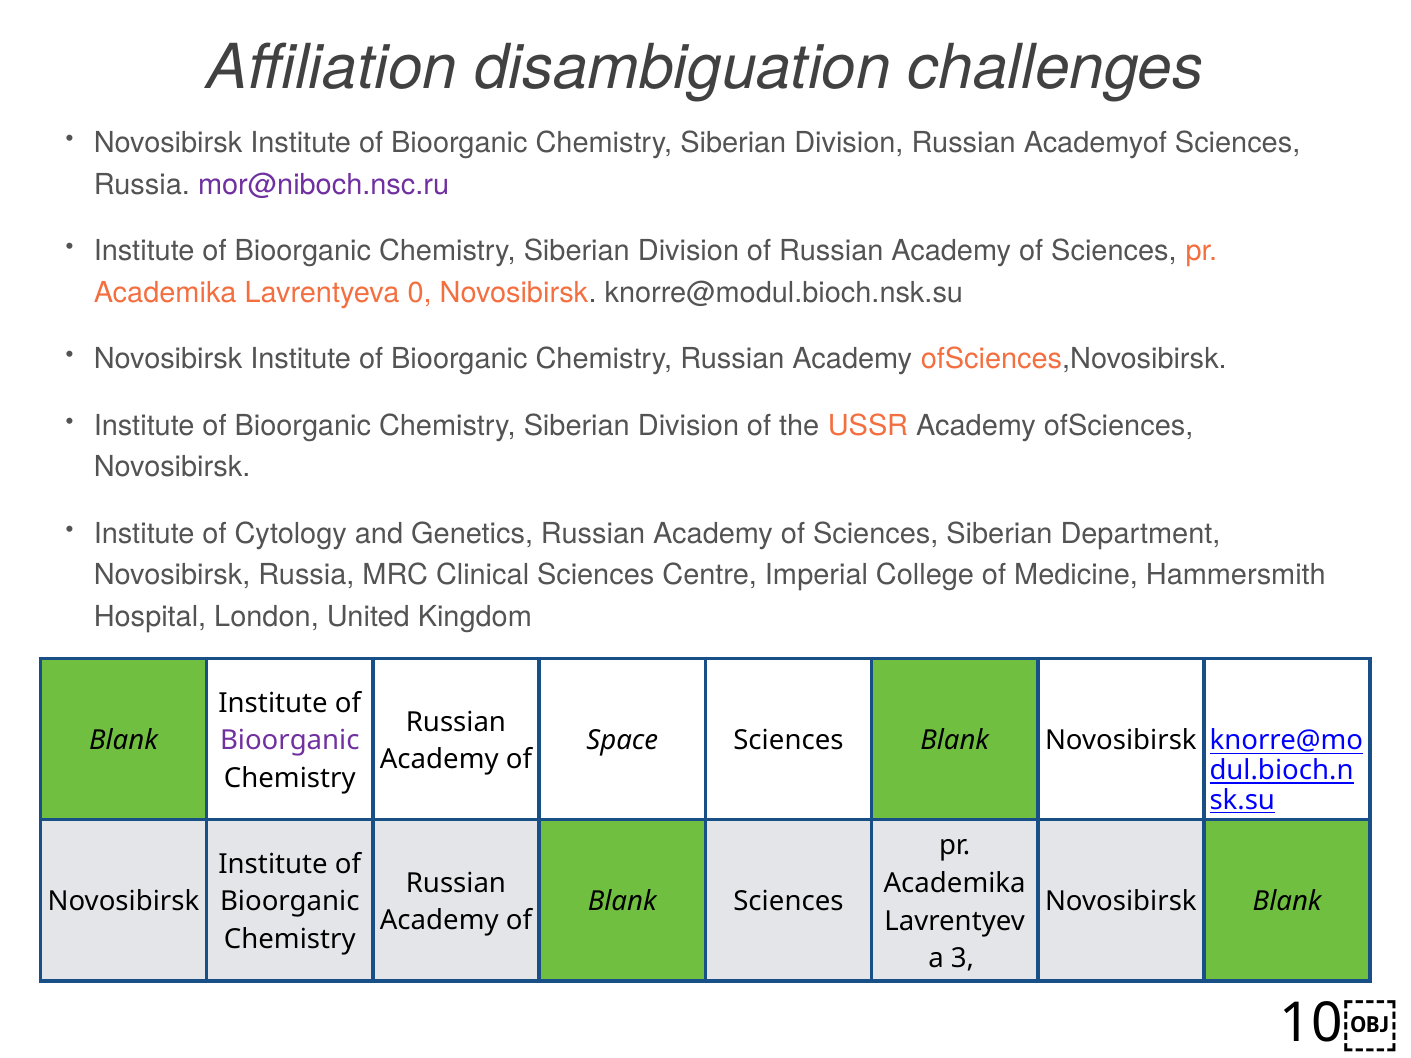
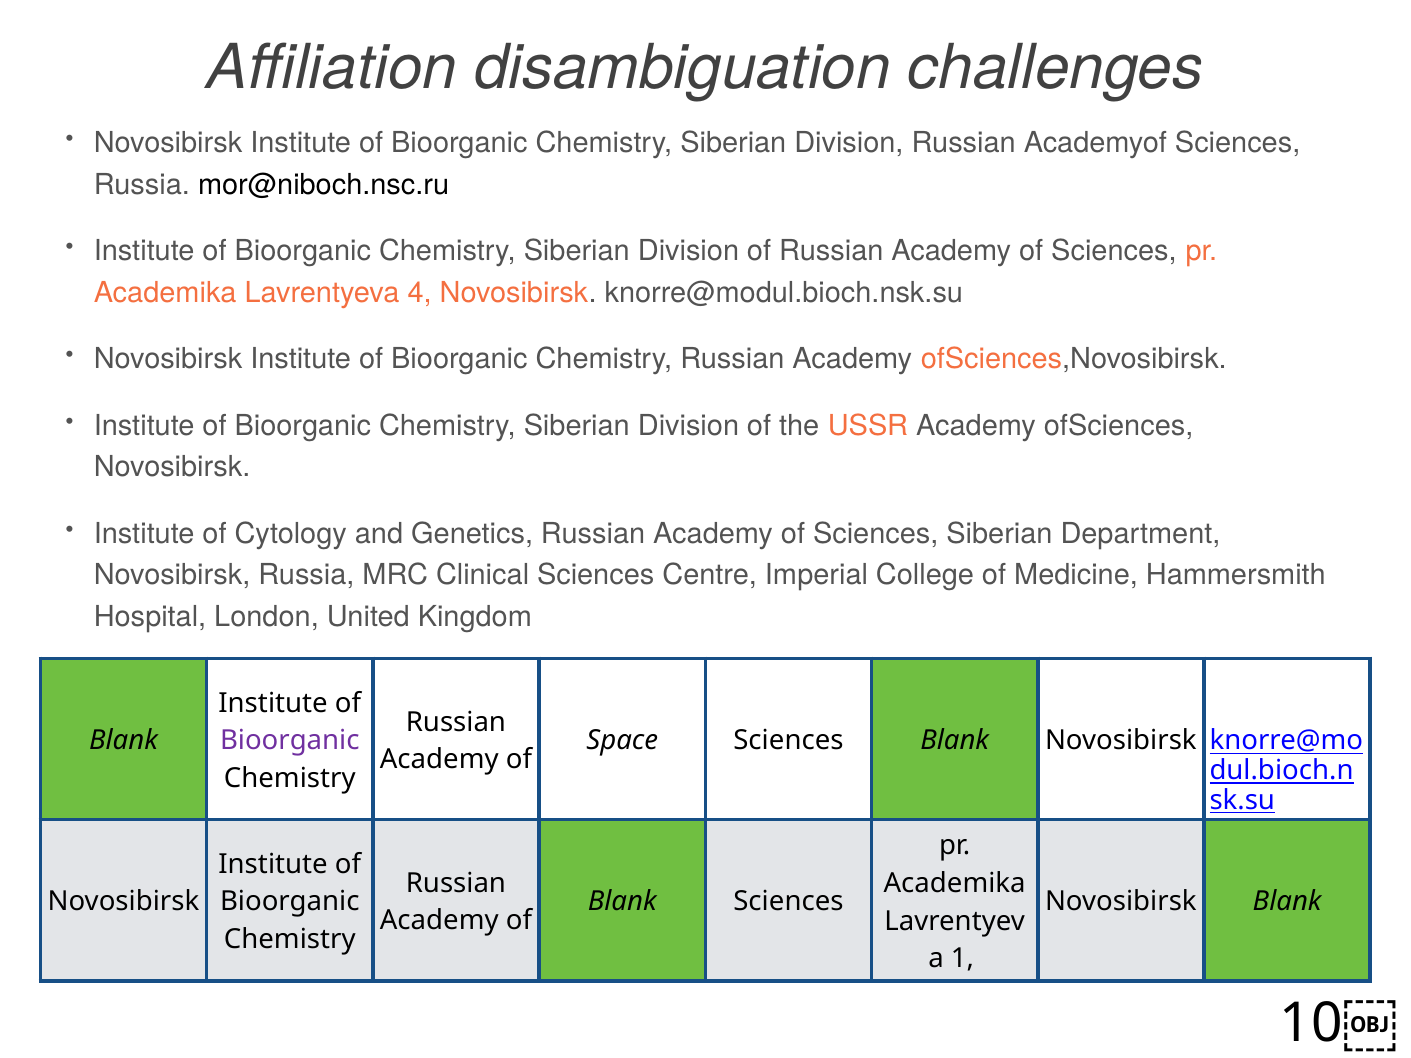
mor@niboch.nsc.ru colour: purple -> black (324, 185)
0: 0 -> 4 (420, 293)
3: 3 -> 1 (962, 959)
